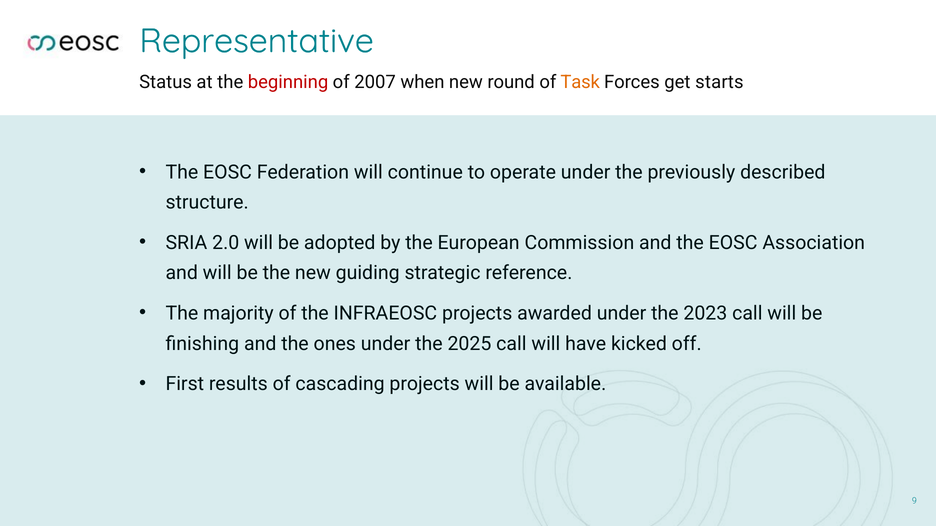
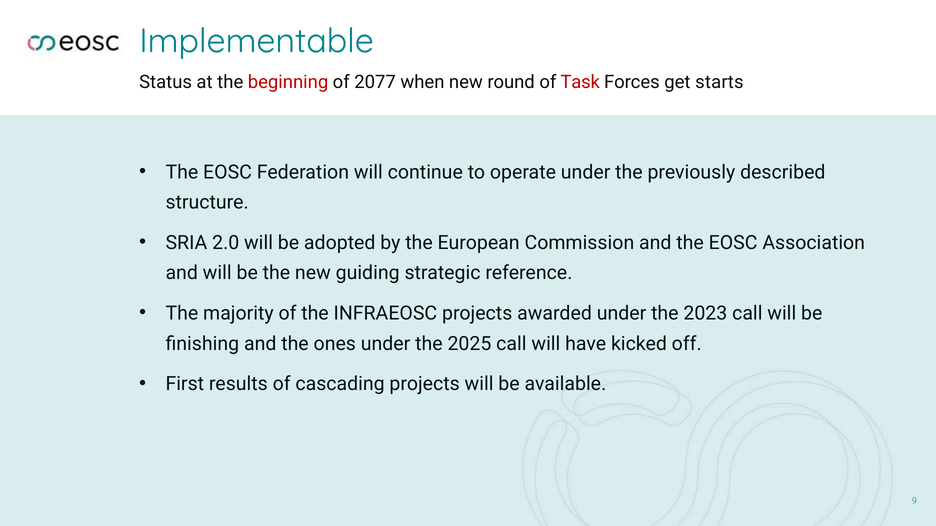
Representative: Representative -> Implementable (257, 41)
2007: 2007 -> 2077 (375, 82)
Task colour: orange -> red (580, 82)
